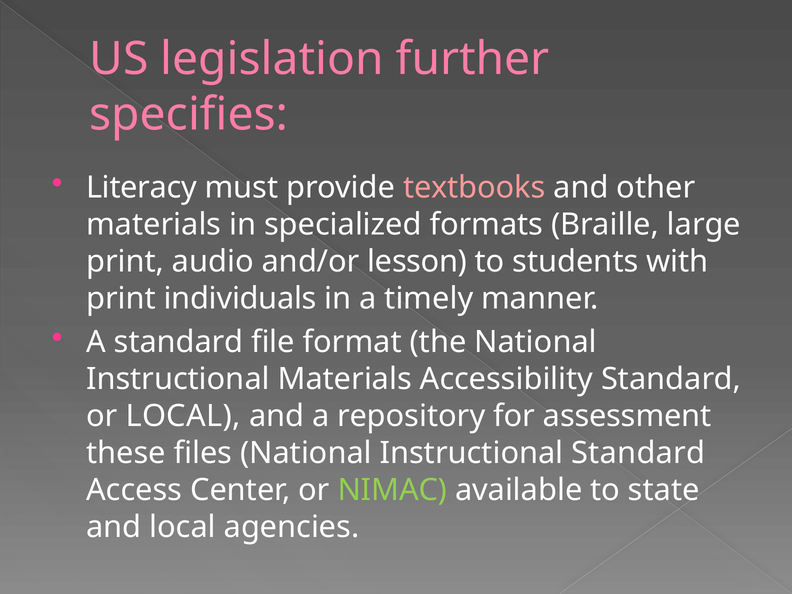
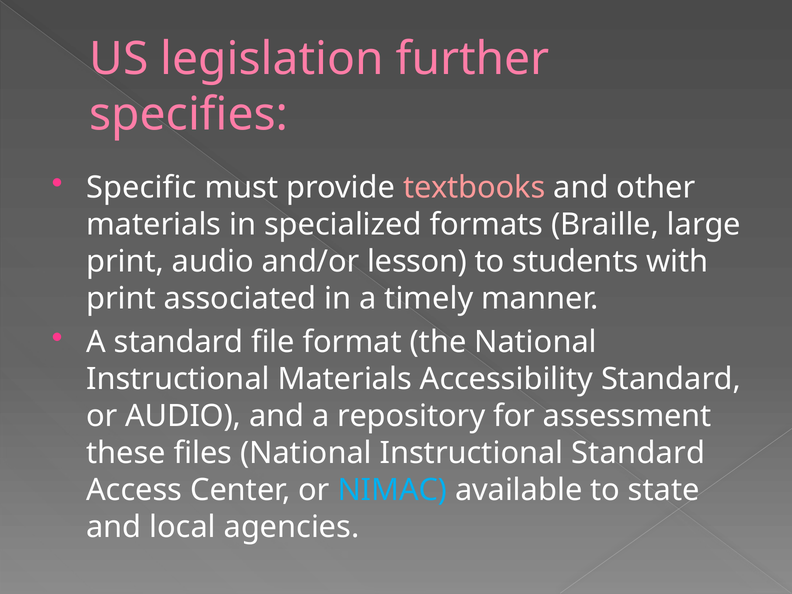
Literacy: Literacy -> Specific (141, 188)
individuals: individuals -> associated (240, 299)
or LOCAL: LOCAL -> AUDIO (183, 416)
NIMAC colour: light green -> light blue (392, 490)
